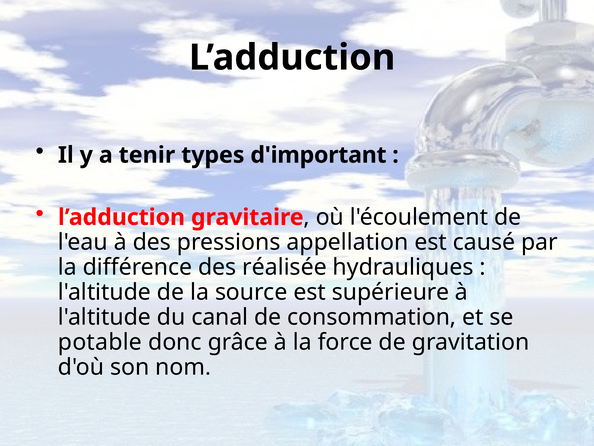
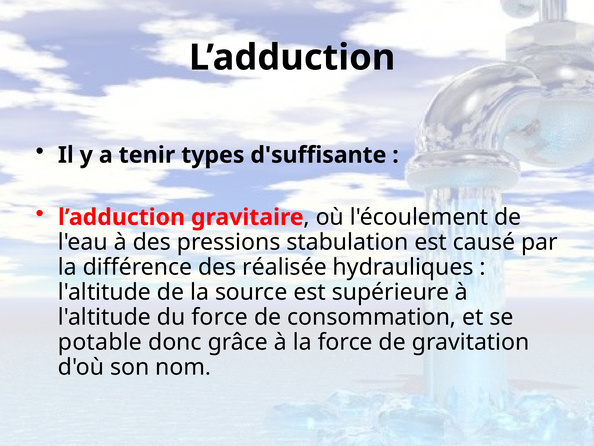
d'important: d'important -> d'suffisante (318, 155)
appellation: appellation -> stabulation (347, 242)
du canal: canal -> force (220, 317)
